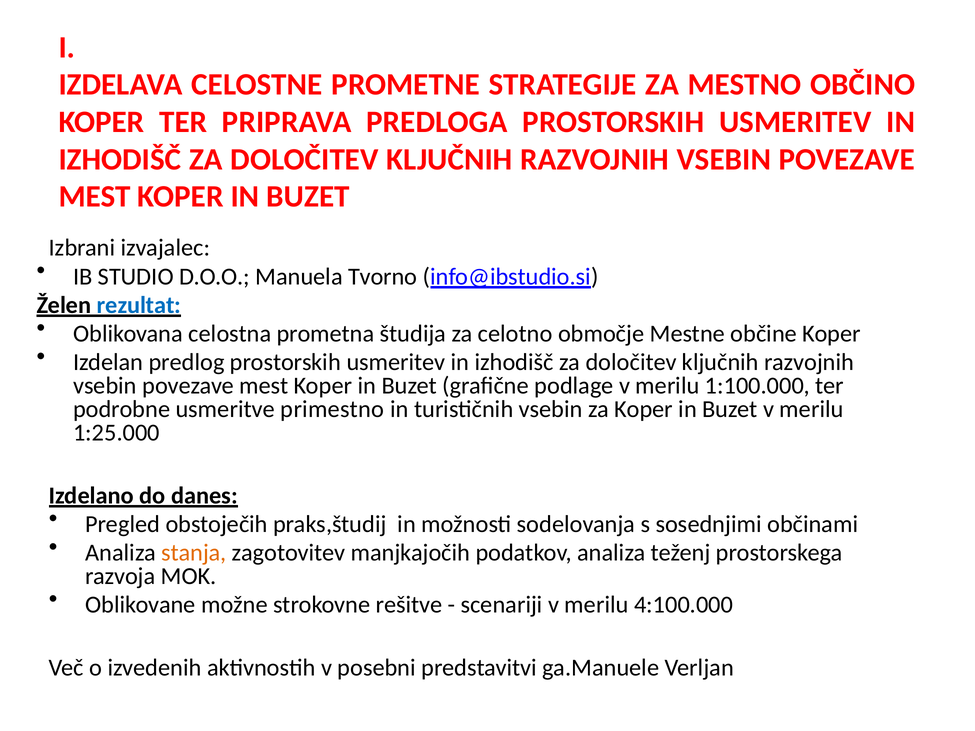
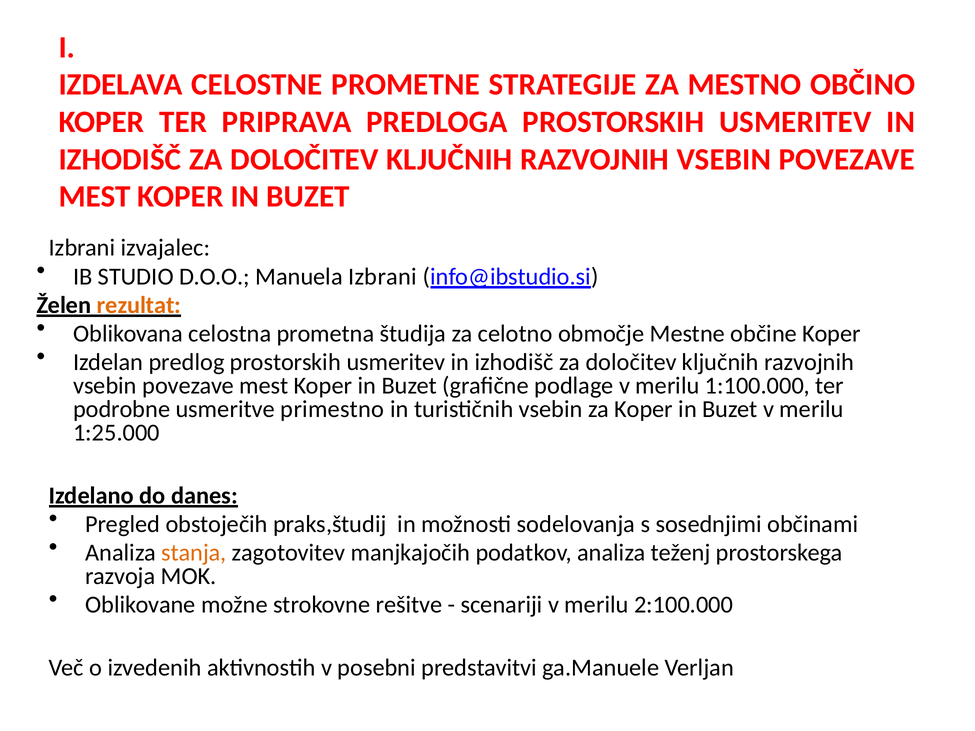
Manuela Tvorno: Tvorno -> Izbrani (383, 277)
rezultat colour: blue -> orange (139, 305)
4:100.000: 4:100.000 -> 2:100.000 (684, 605)
